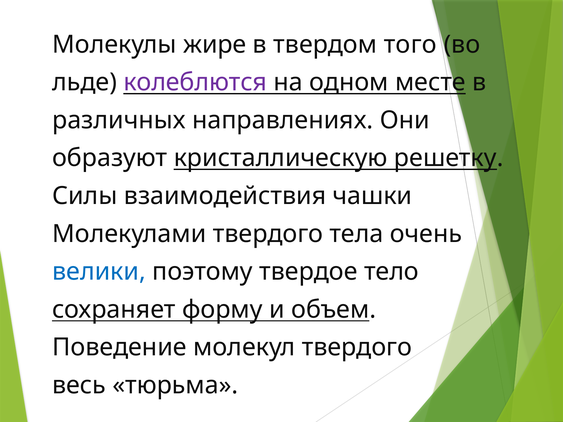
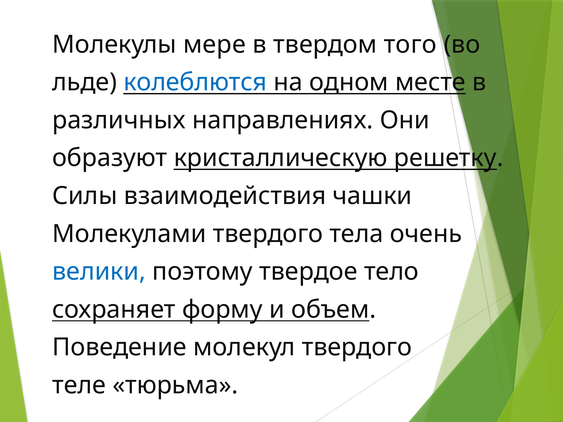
жире: жире -> мере (215, 45)
колеблются colour: purple -> blue (195, 82)
весь: весь -> теле (79, 385)
